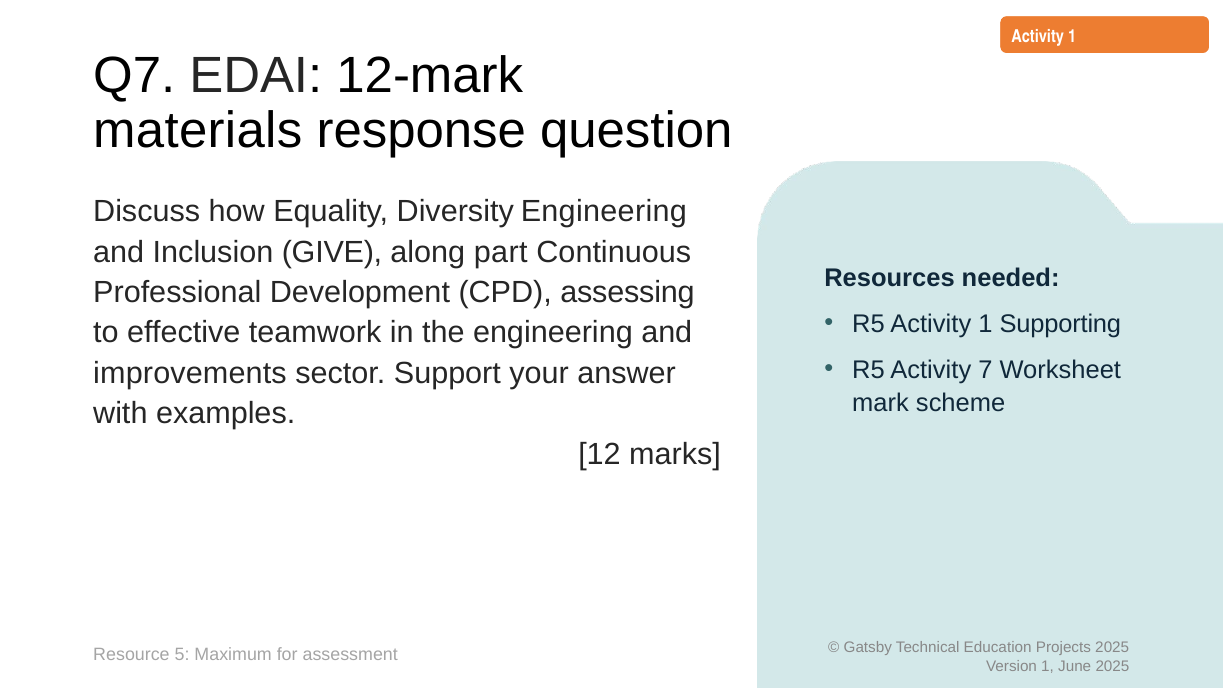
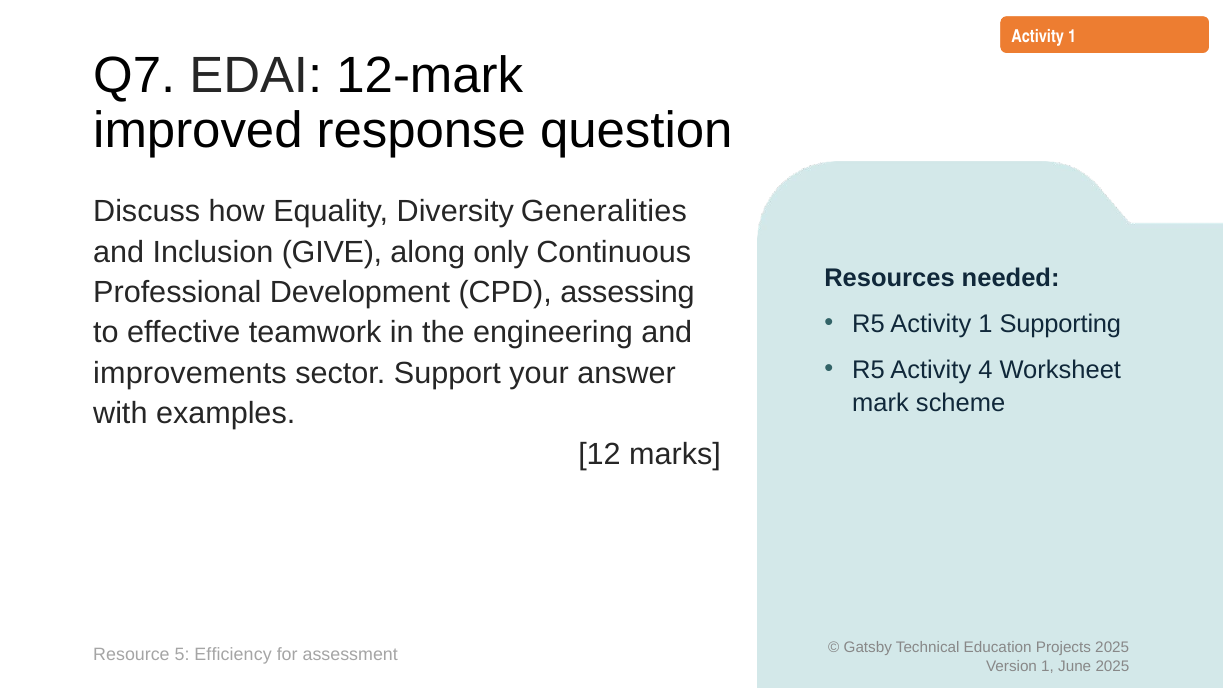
materials: materials -> improved (198, 131)
Diversity Engineering: Engineering -> Generalities (604, 212)
part: part -> only (501, 252)
7: 7 -> 4 (985, 370)
Maximum: Maximum -> Efficiency (233, 654)
